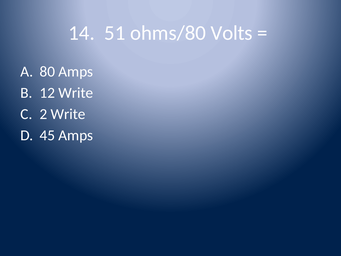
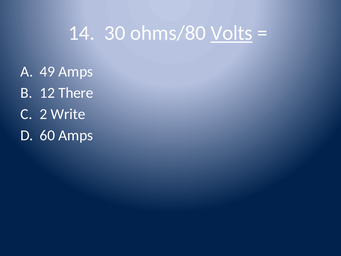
51: 51 -> 30 (115, 33)
Volts underline: none -> present (232, 33)
80: 80 -> 49 (47, 72)
12 Write: Write -> There (76, 93)
45: 45 -> 60 (47, 135)
